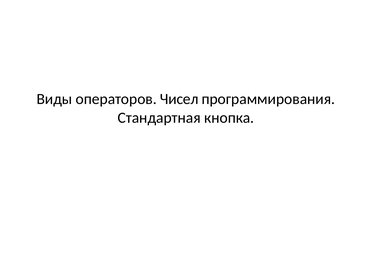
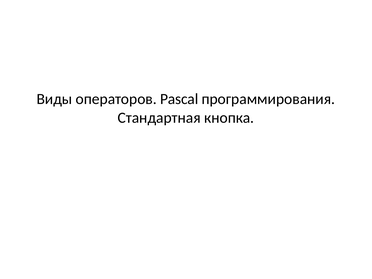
Чисел: Чисел -> Pascal (179, 99)
